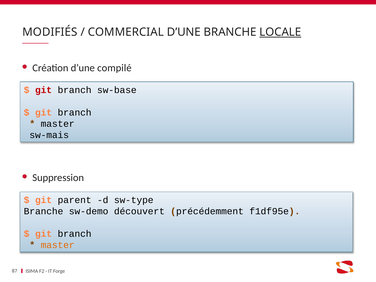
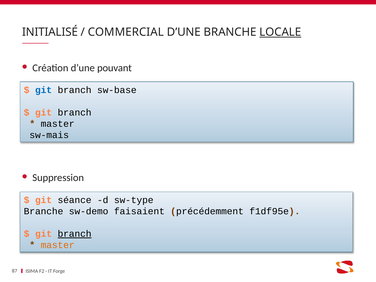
MODIFIÉS: MODIFIÉS -> INITIALISÉ (50, 32)
compilé: compilé -> pouvant (114, 68)
git colour: red -> blue (44, 90)
parent: parent -> séance (75, 200)
découvert: découvert -> faisaient (139, 211)
branch underline: none -> present (75, 234)
